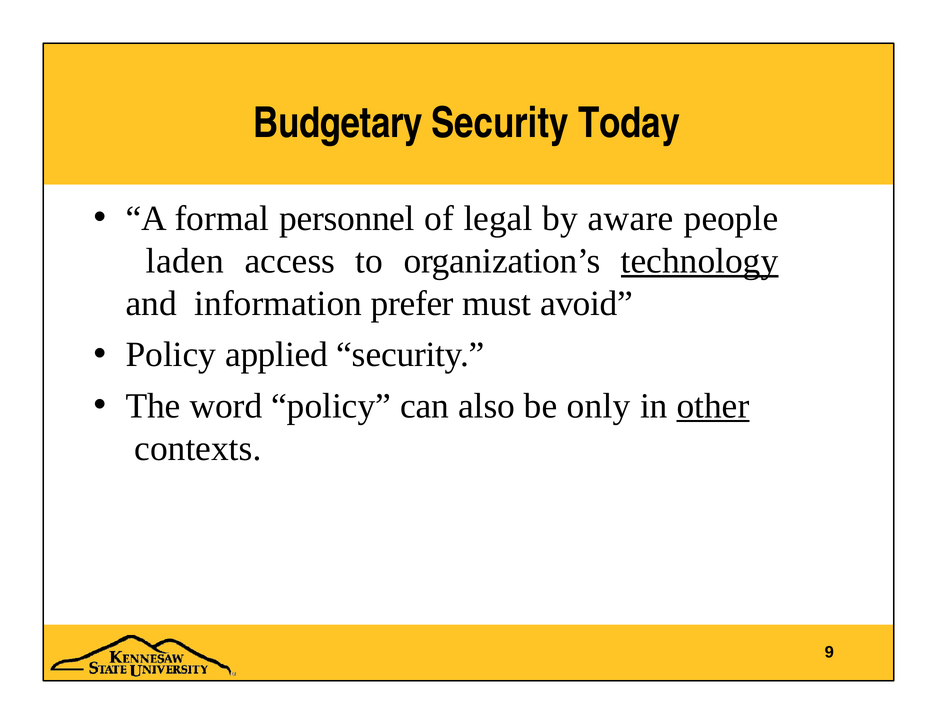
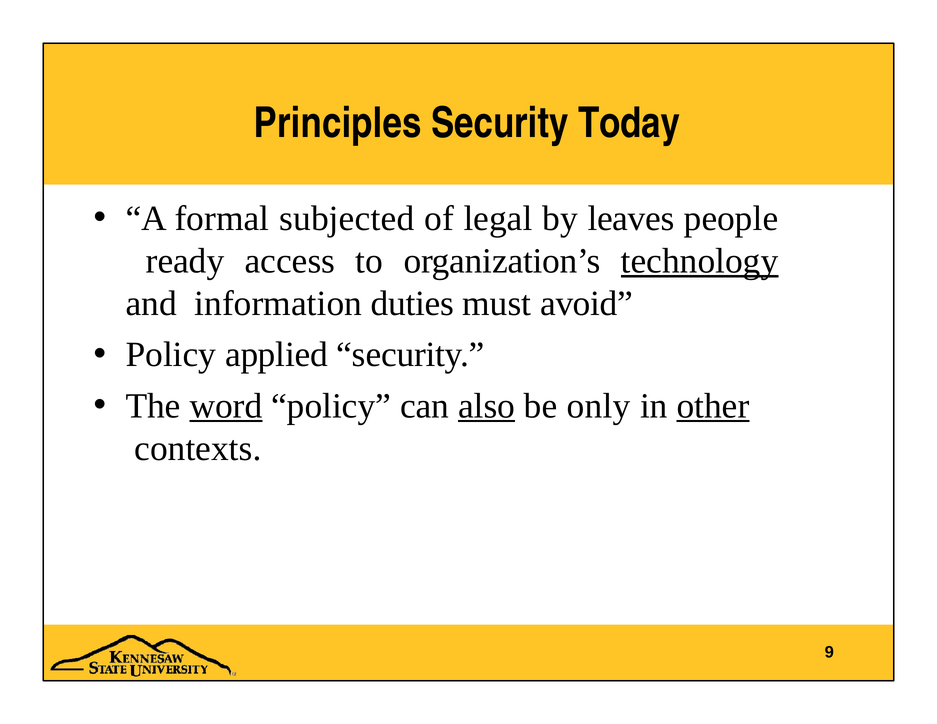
Budgetary: Budgetary -> Principles (338, 123)
personnel: personnel -> subjected (347, 218)
aware: aware -> leaves (631, 218)
laden: laden -> ready (185, 261)
prefer: prefer -> duties (412, 304)
word underline: none -> present (226, 406)
also underline: none -> present (487, 406)
